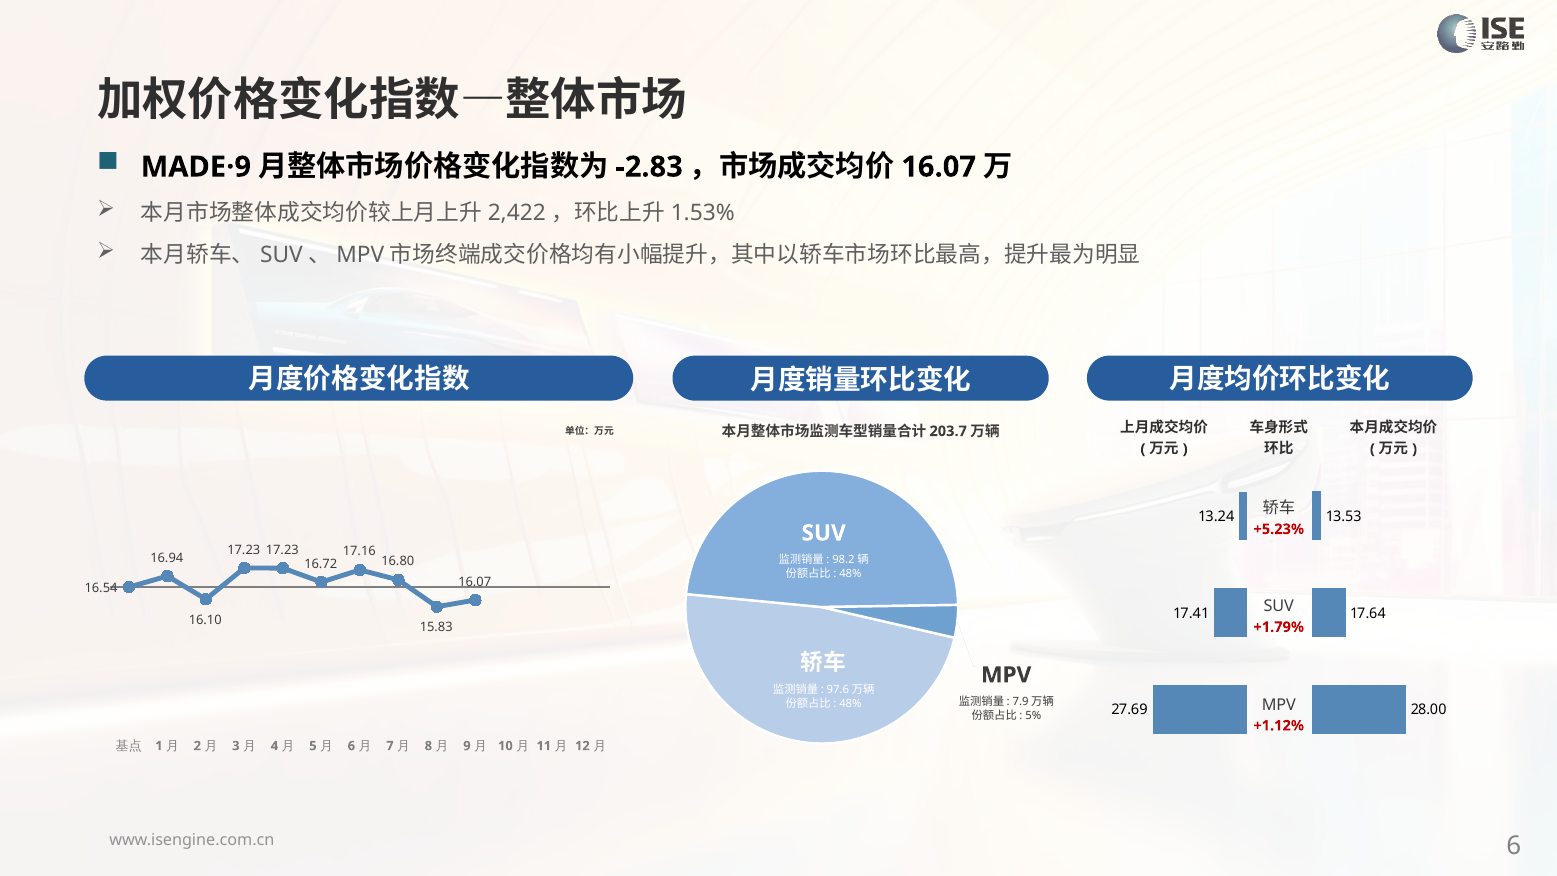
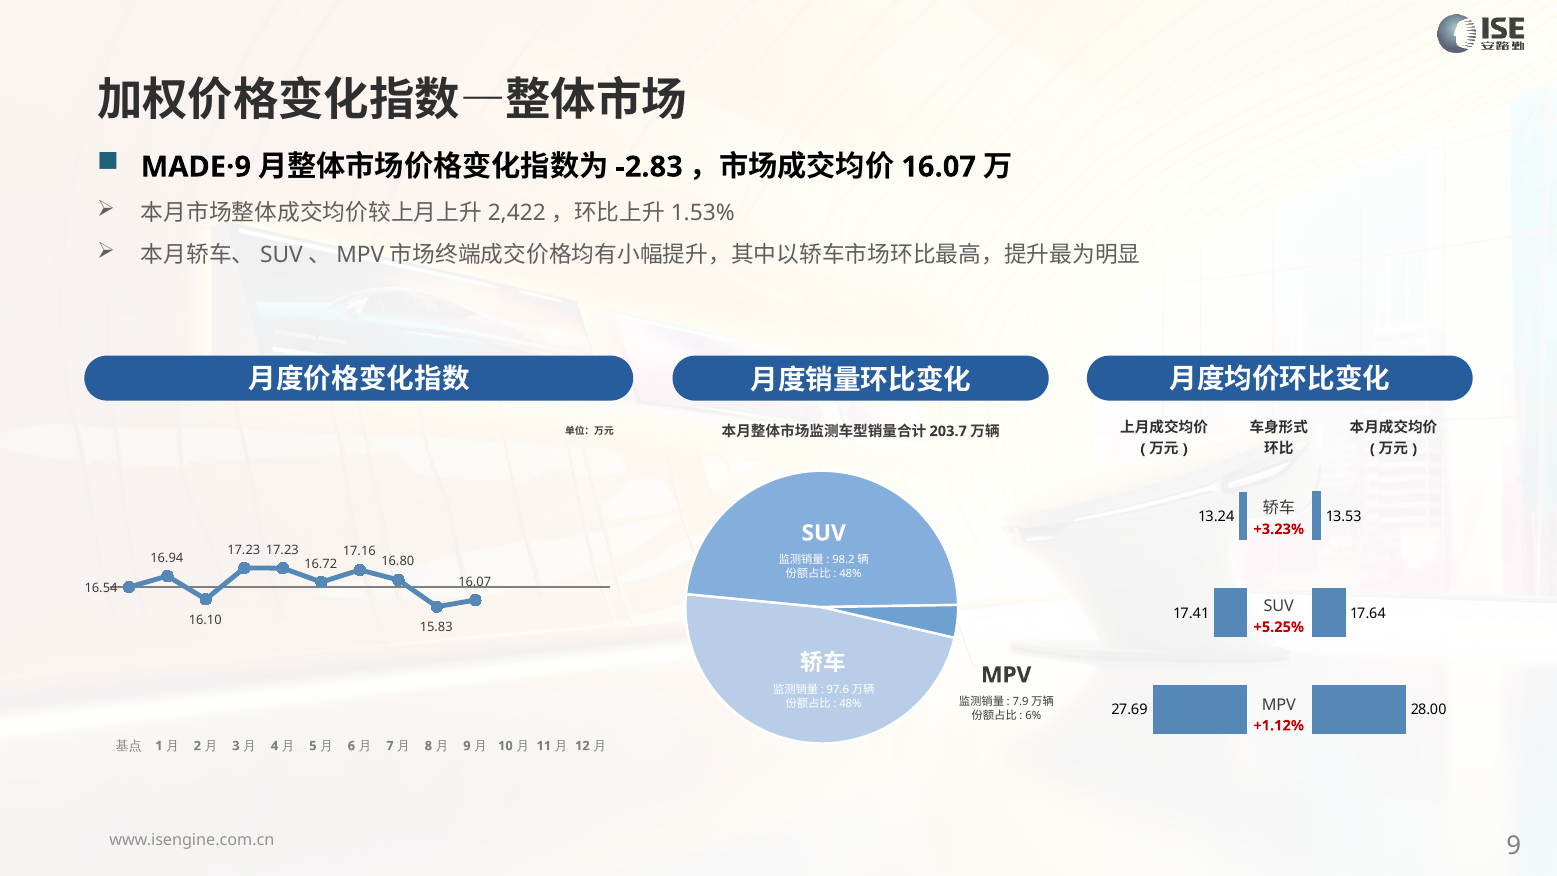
+5.23%: +5.23% -> +3.23% (1279, 529)
+1.79%: +1.79% -> +5.25% (1279, 627)
5%: 5% -> 6% (1033, 716)
6: 6 -> 9 (1514, 846)
